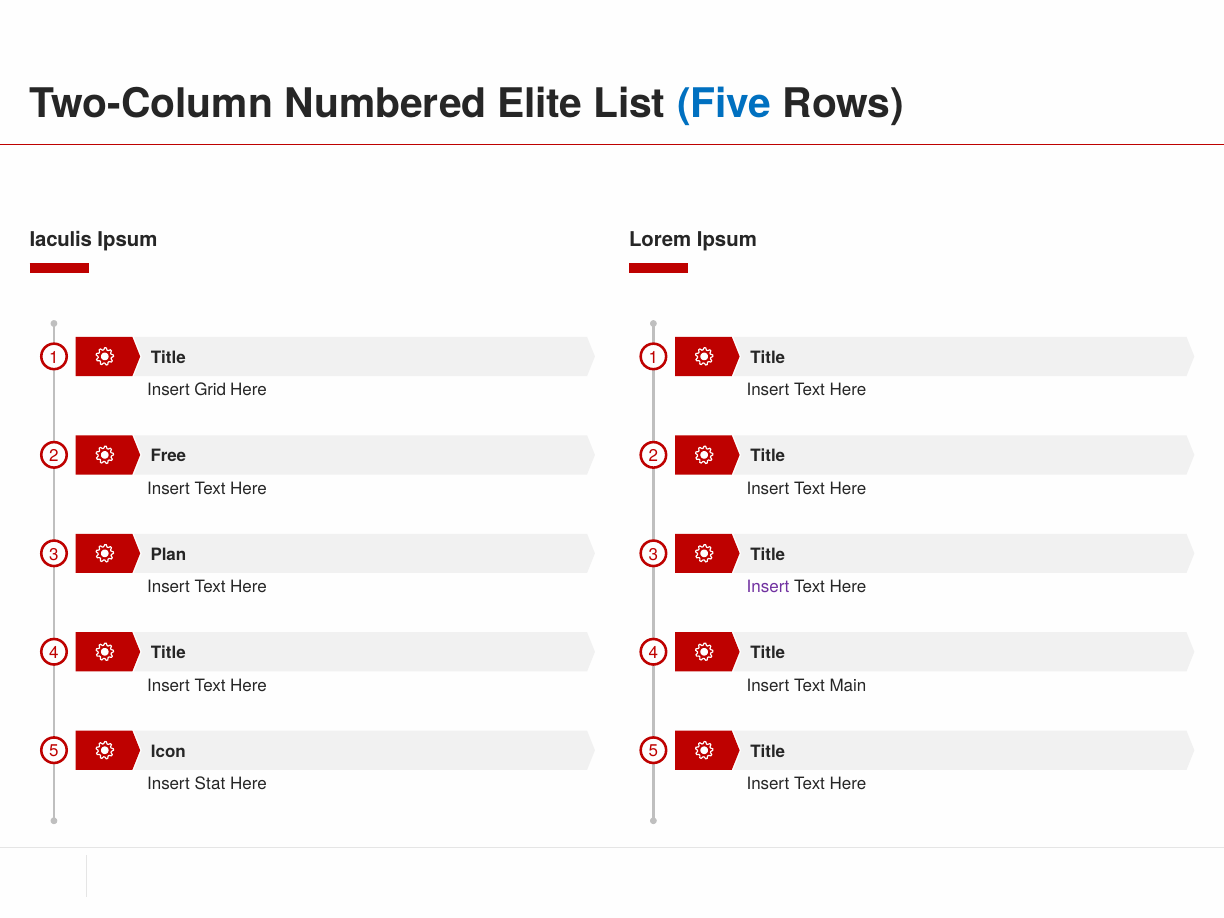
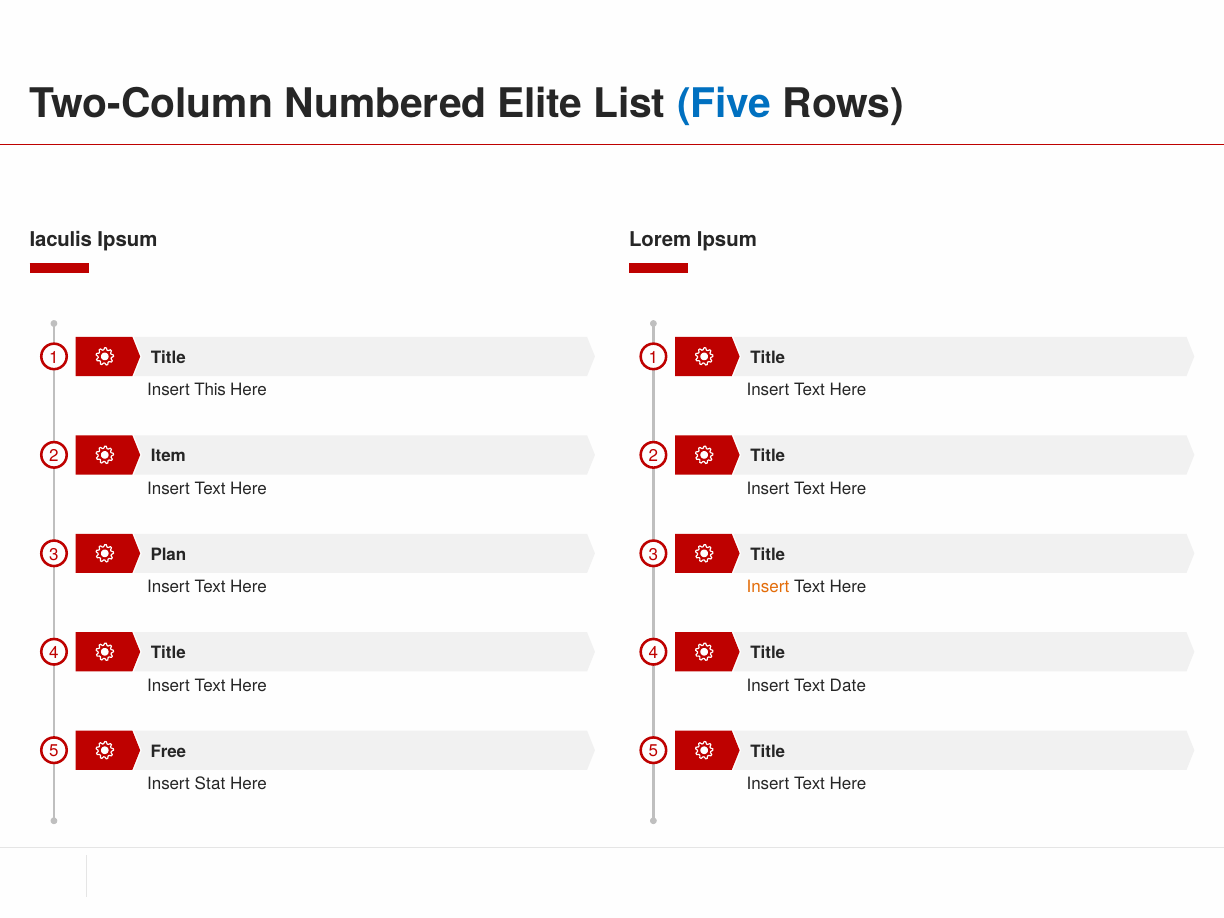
Grid: Grid -> This (210, 390)
Free: Free -> Item (168, 456)
Insert colour: purple -> orange (768, 587)
Main: Main -> Date (848, 686)
Icon: Icon -> Free (168, 751)
